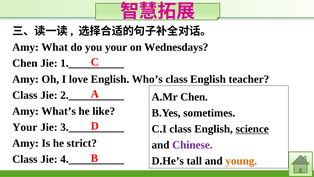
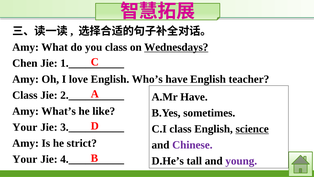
you your: your -> class (116, 47)
Wednesdays underline: none -> present (176, 47)
Who’s class: class -> have (177, 79)
A.Mr Chen: Chen -> Have (194, 97)
Class: Class -> Your (25, 159)
young colour: orange -> purple (241, 161)
